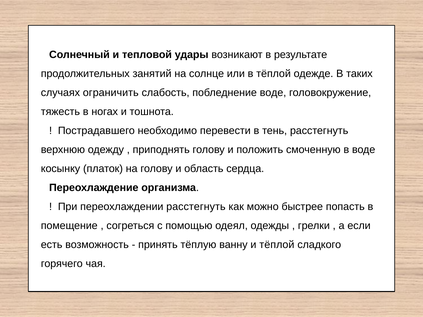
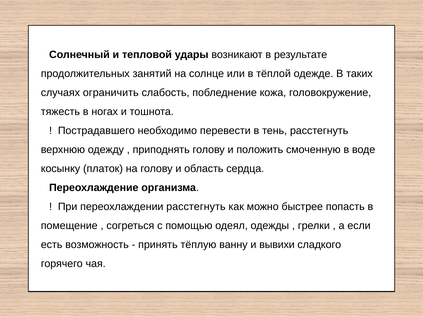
побледнение воде: воде -> кожа (273, 93)
и тёплой: тёплой -> вывихи (277, 245)
